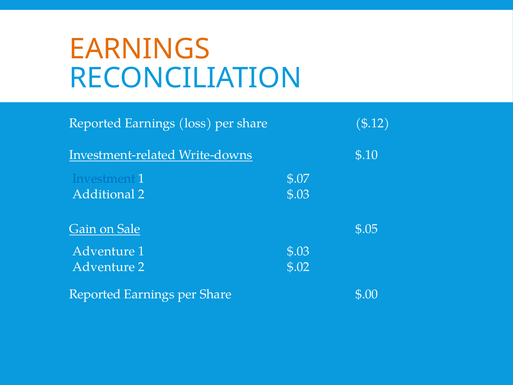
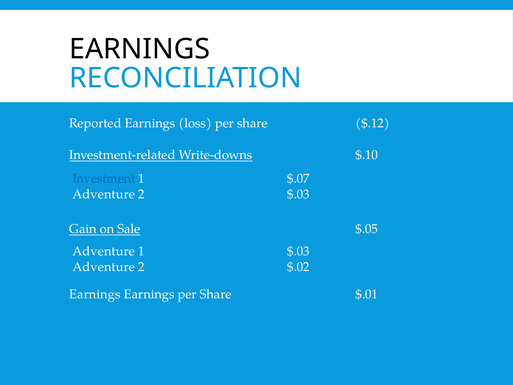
EARNINGS colour: orange -> black (140, 49)
Additional: Additional -> Adventure (104, 194)
Reported: Reported -> Earnings (95, 294)
$.00: $.00 -> $.01 (367, 294)
